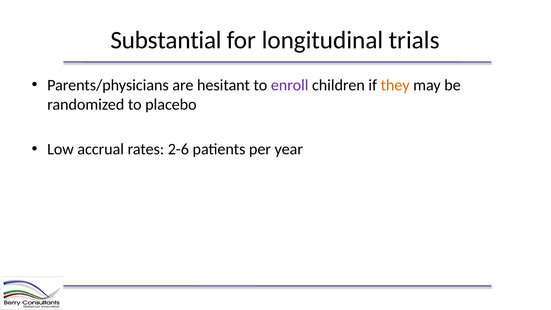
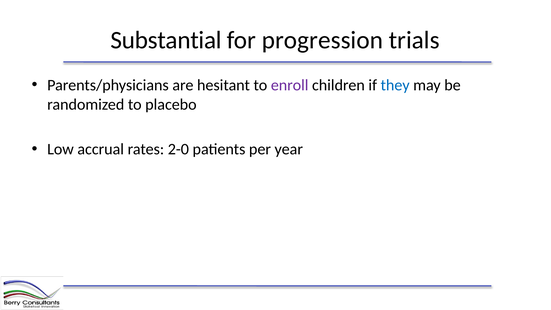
longitudinal: longitudinal -> progression (322, 40)
they colour: orange -> blue (395, 85)
2-6: 2-6 -> 2-0 (178, 149)
